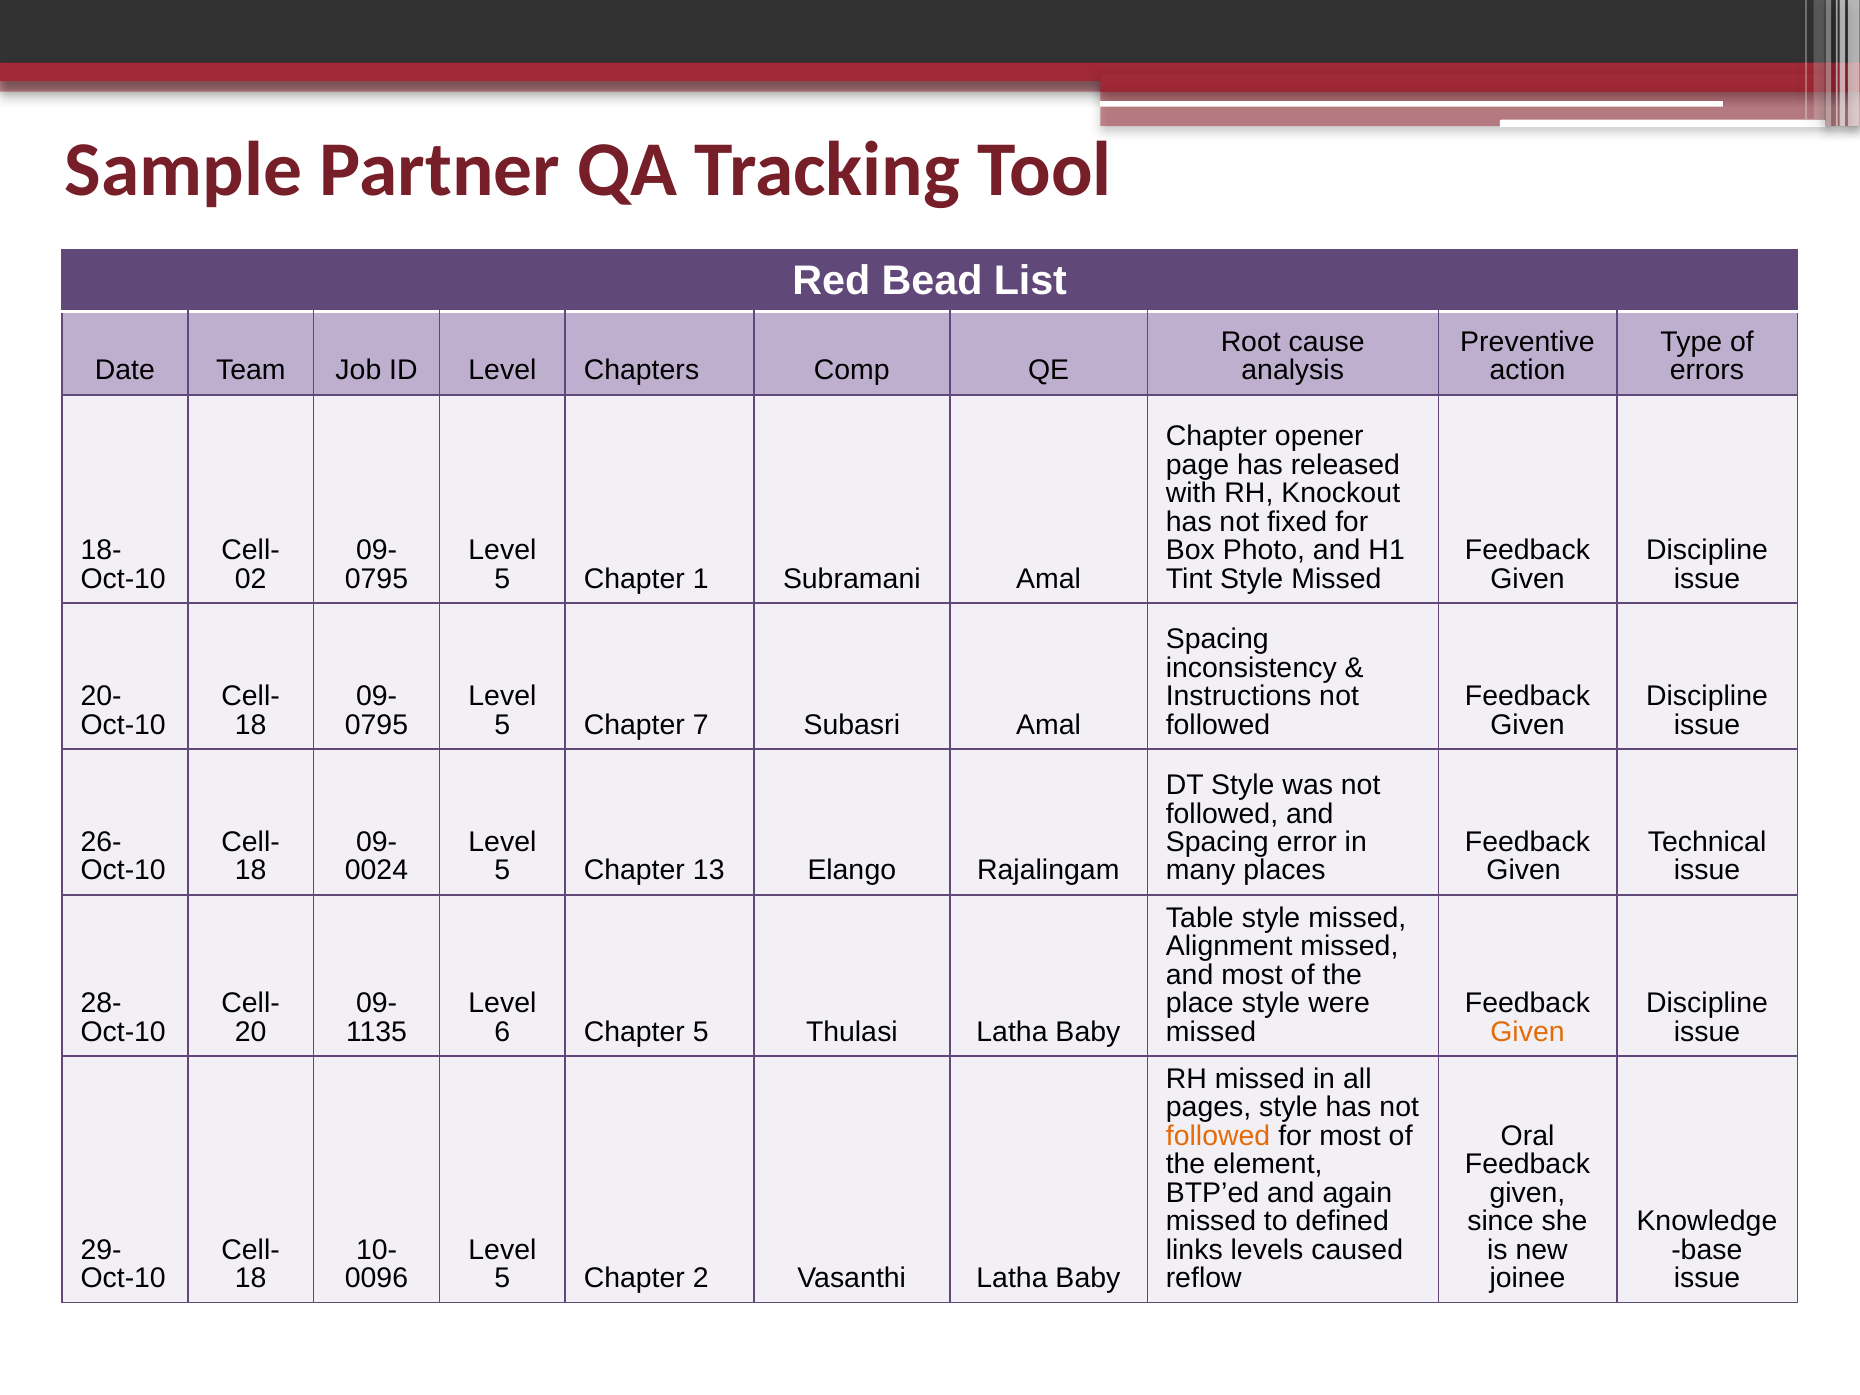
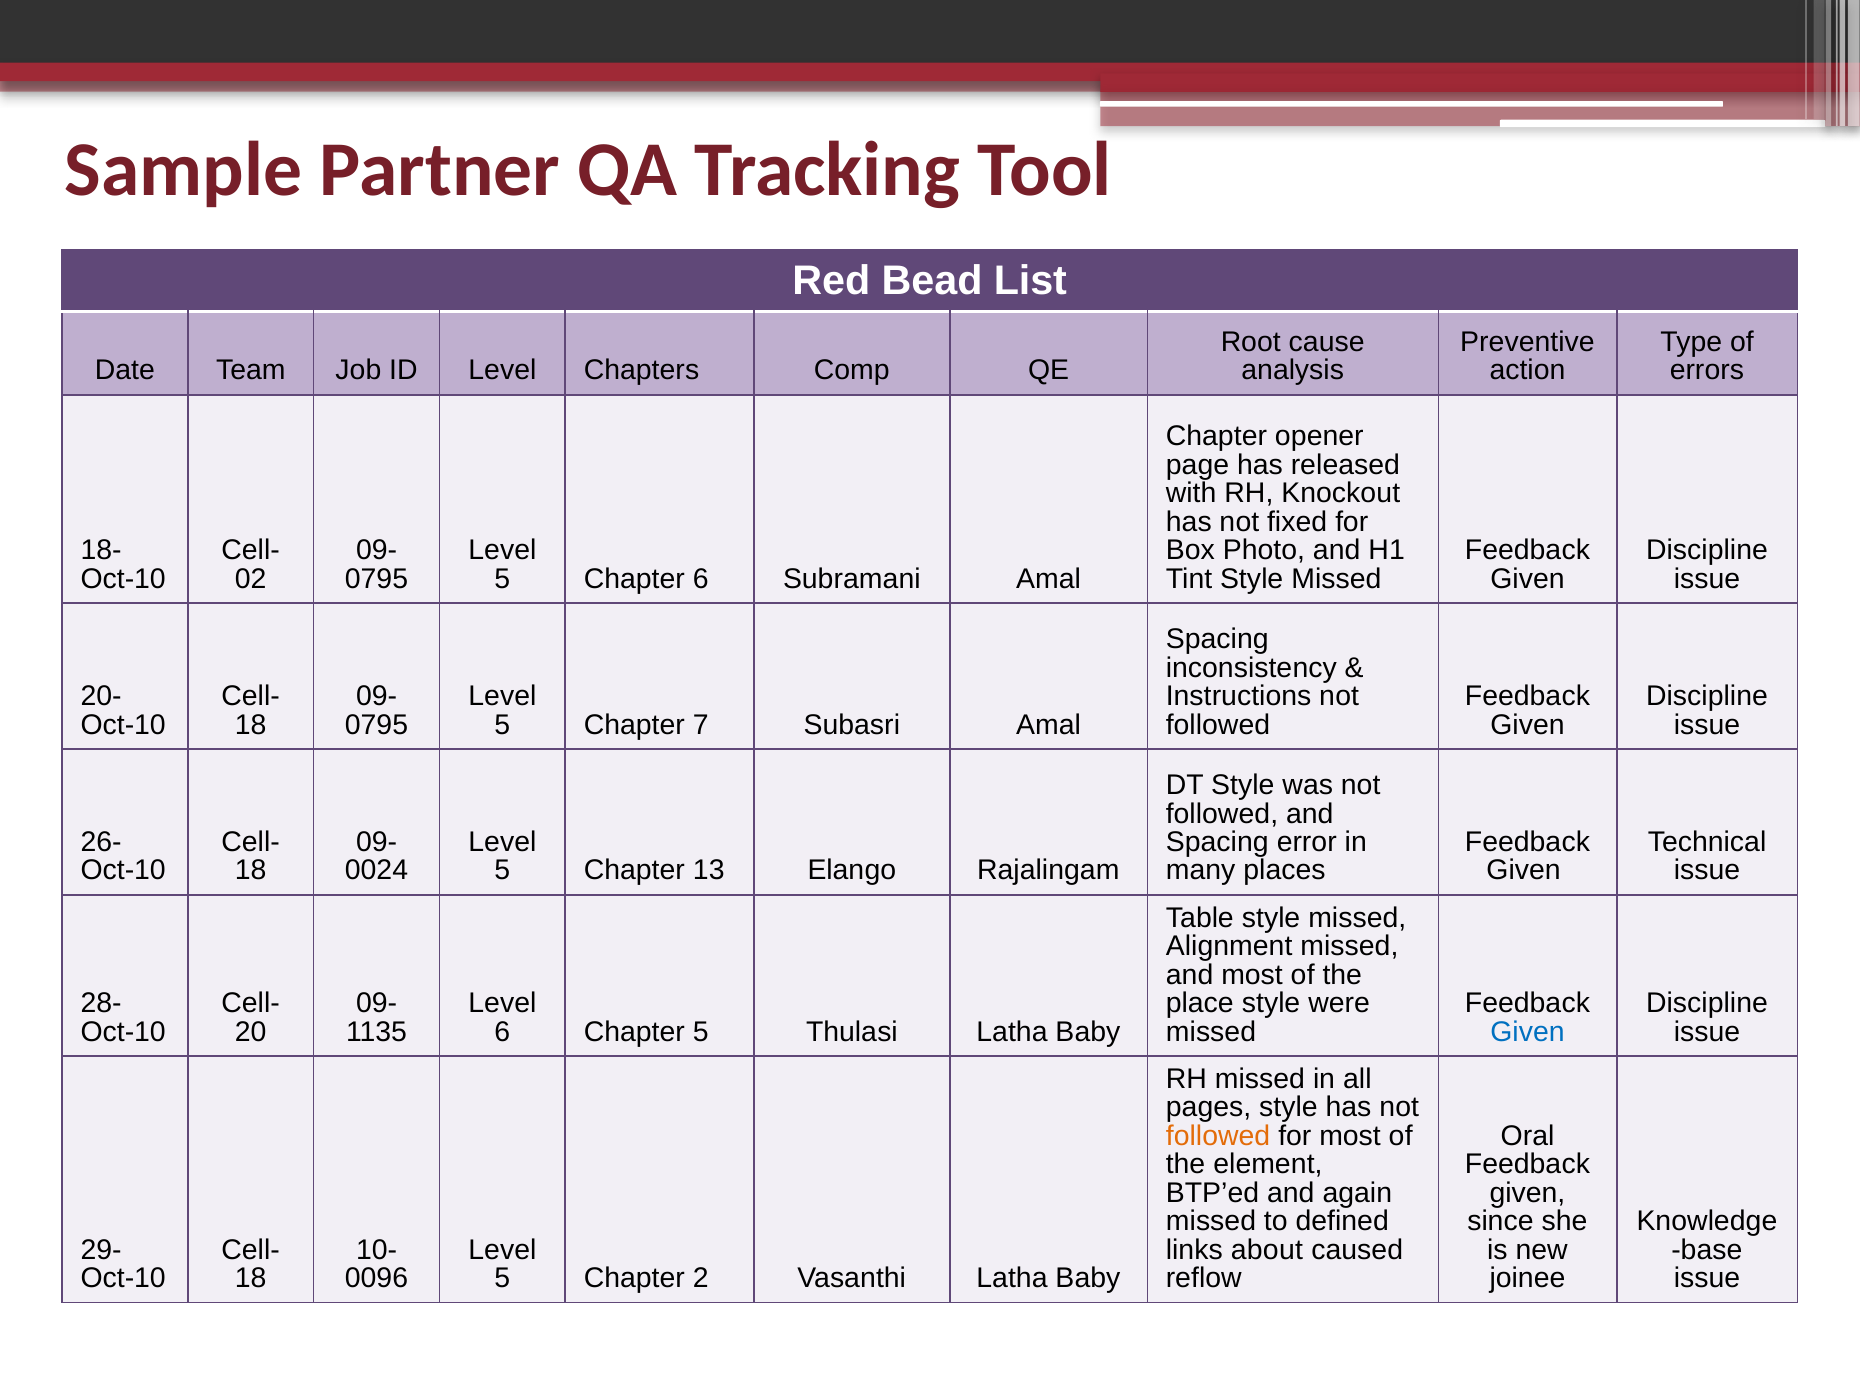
Chapter 1: 1 -> 6 (701, 579)
Given colour: orange -> blue (1527, 1032)
levels: levels -> about (1267, 1250)
